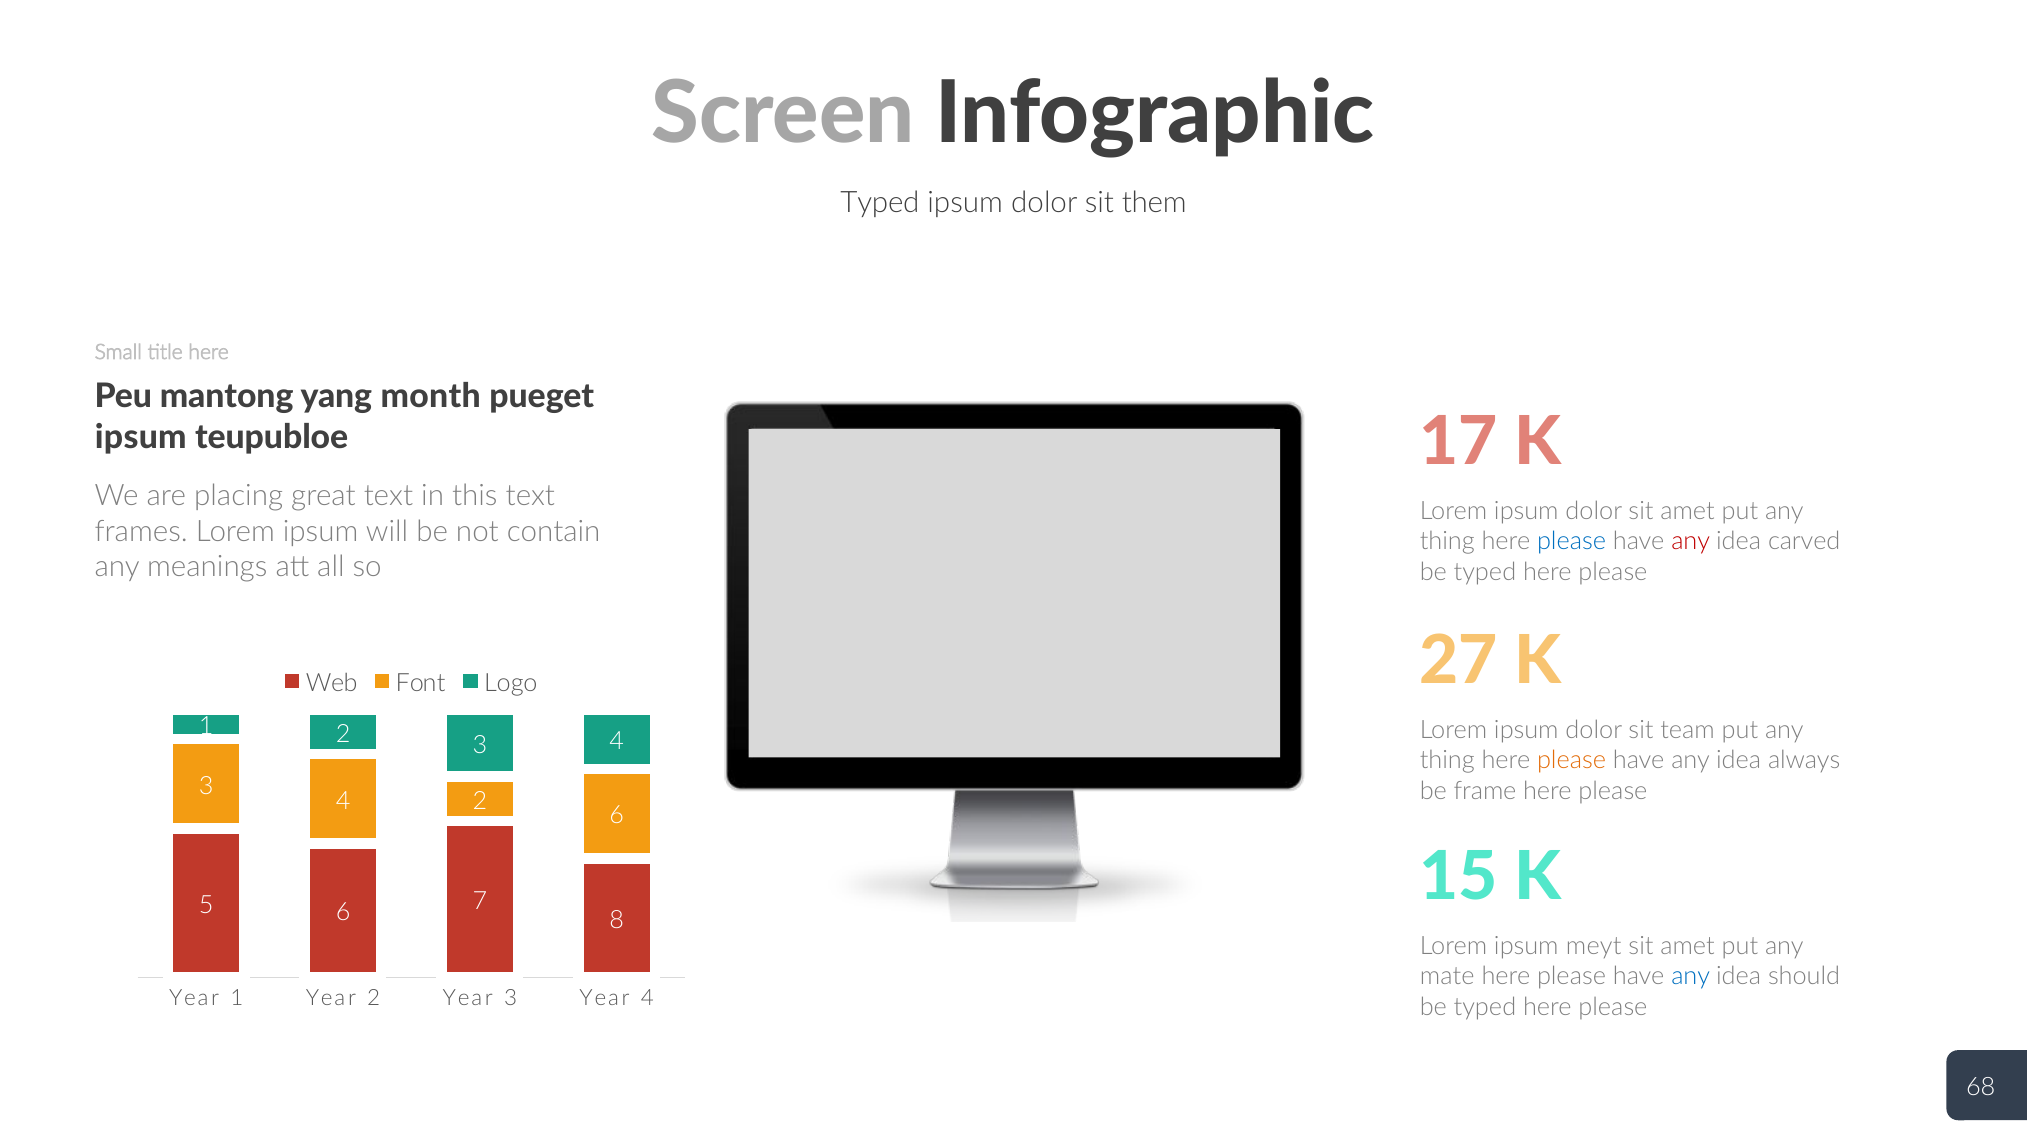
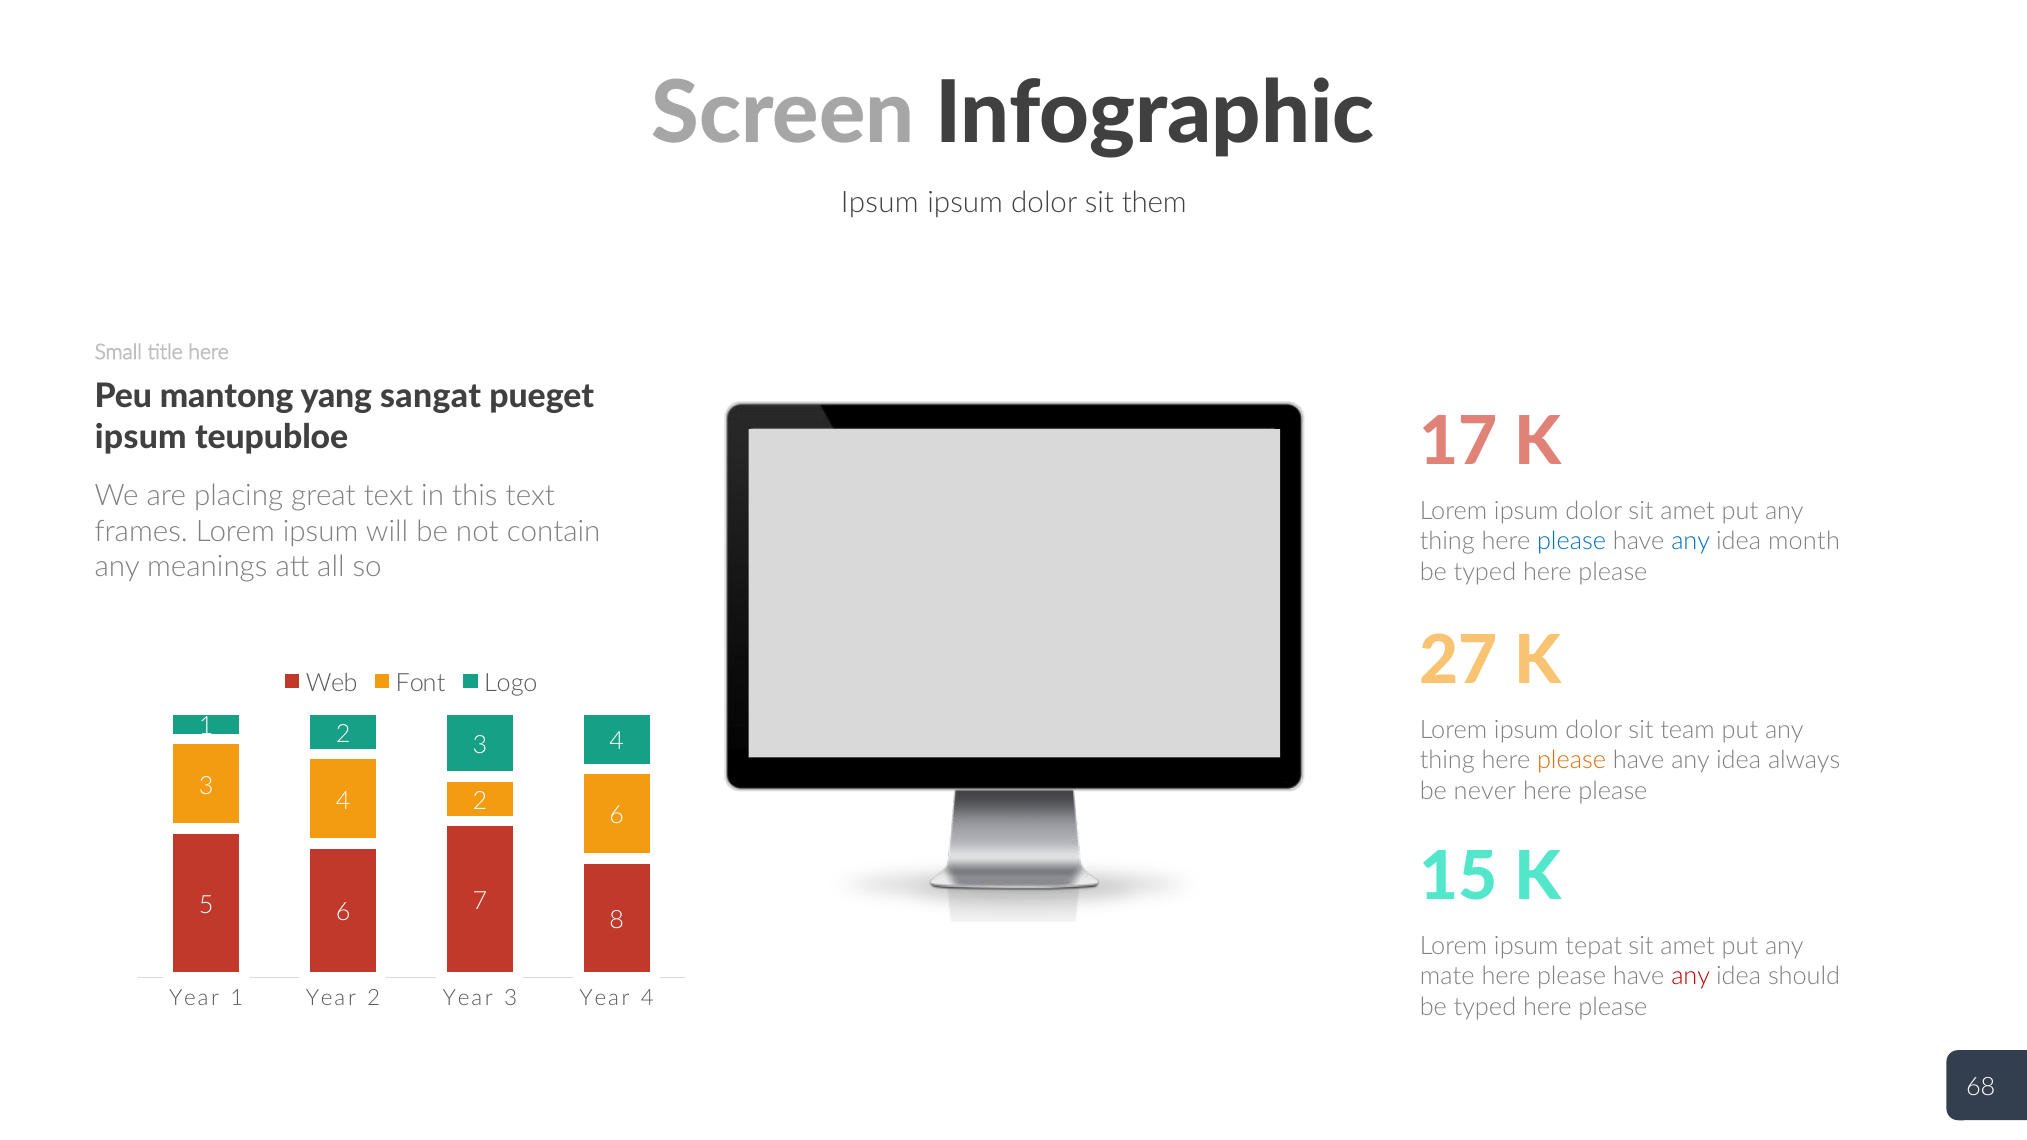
Typed: Typed -> Ipsum (880, 203)
month: month -> sangat (431, 397)
any colour: red -> blue (1691, 542)
carved: carved -> month (1804, 542)
frame: frame -> never (1485, 791)
meyt: meyt -> tepat (1594, 946)
any colour: blue -> red (1691, 977)
